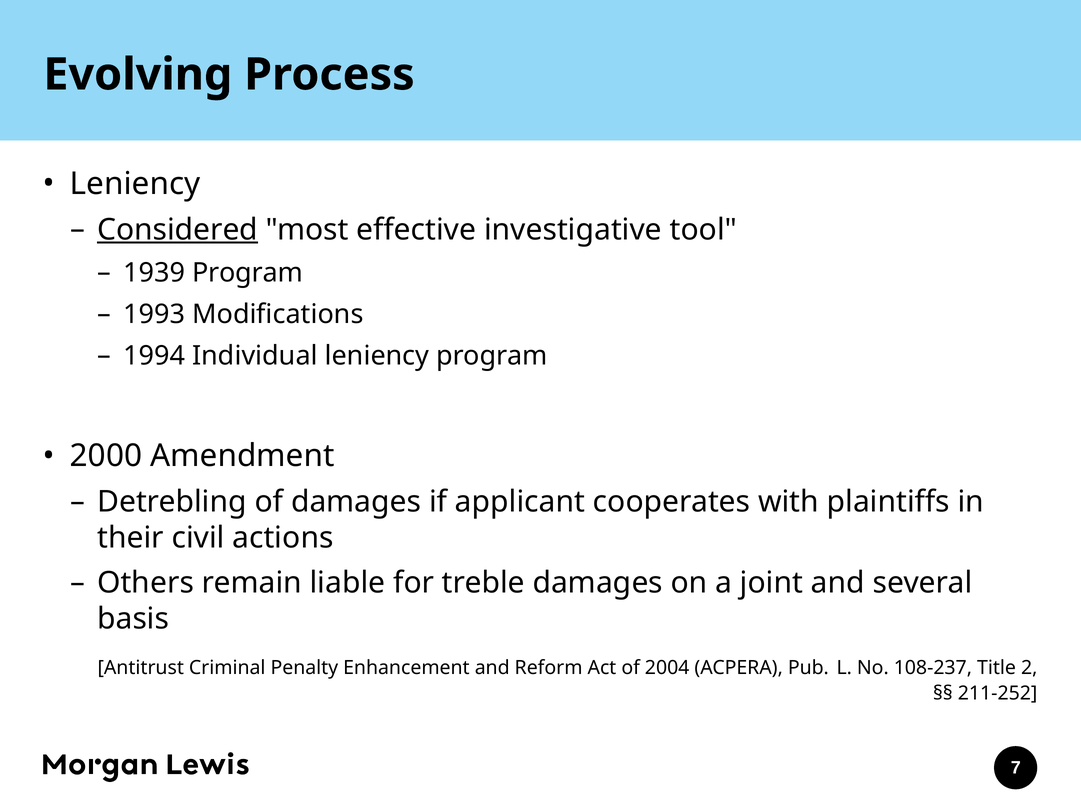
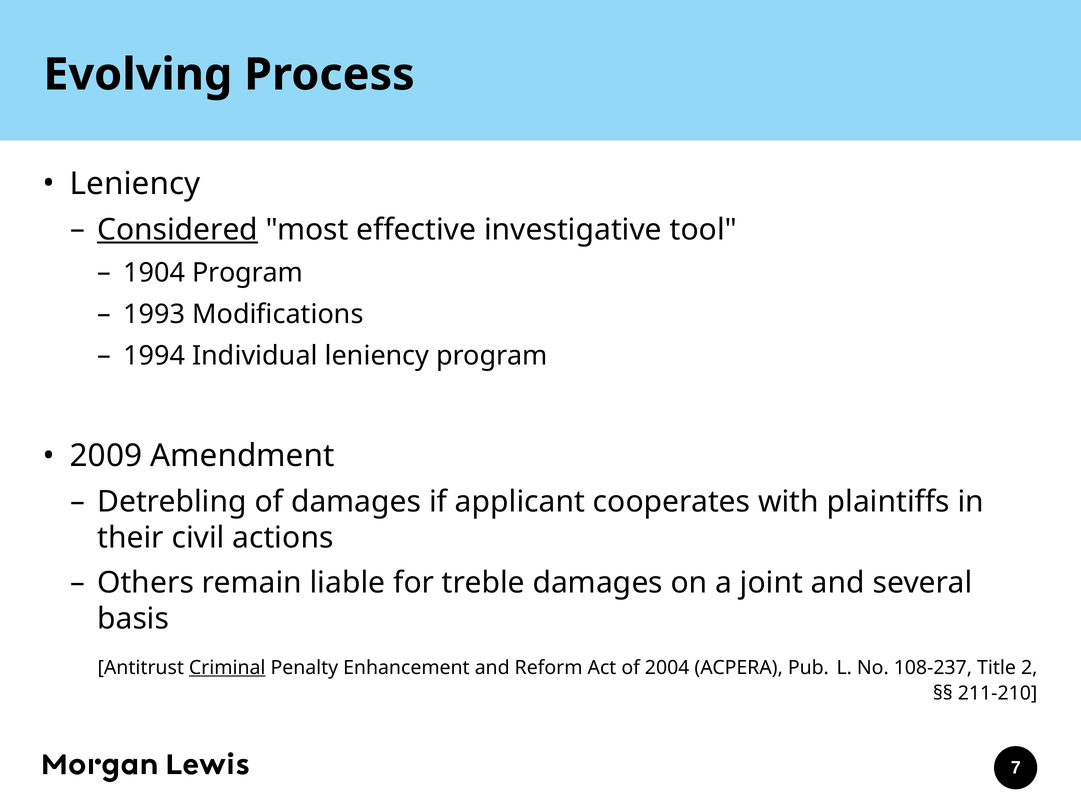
1939: 1939 -> 1904 (154, 273)
2000: 2000 -> 2009 (106, 456)
Criminal underline: none -> present (227, 667)
211-252: 211-252 -> 211-210 (998, 693)
